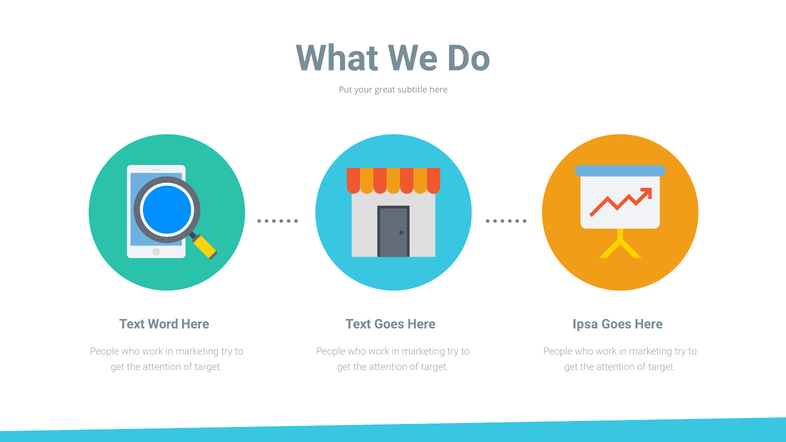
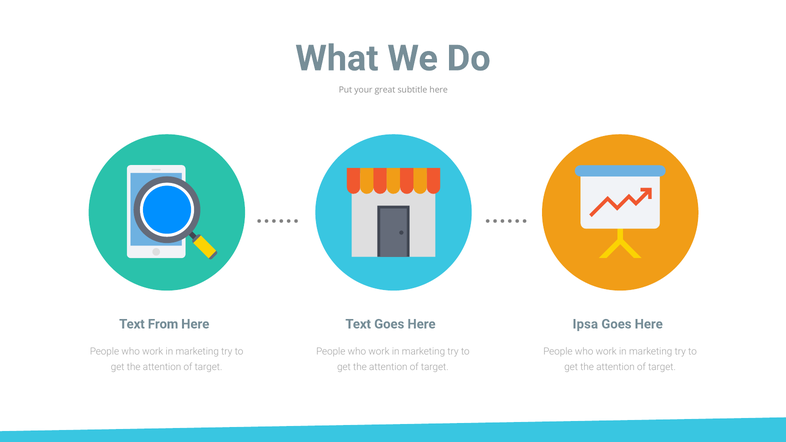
Word: Word -> From (163, 324)
